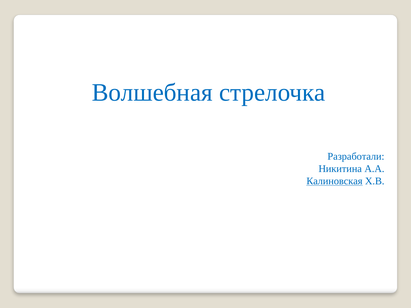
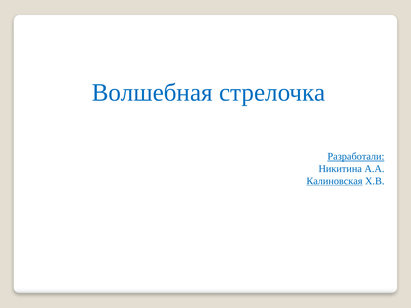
Разработали underline: none -> present (356, 157)
